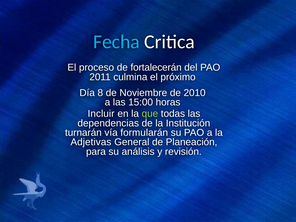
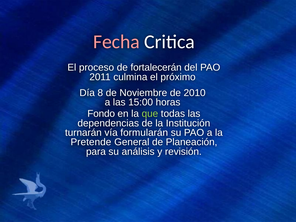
Fecha colour: light blue -> pink (116, 42)
Incluir: Incluir -> Fondo (101, 114)
Adjetivas: Adjetivas -> Pretende (91, 142)
